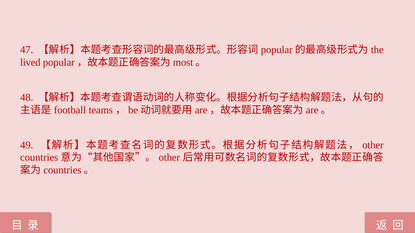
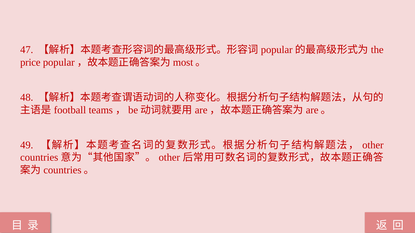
lived: lived -> price (30, 62)
